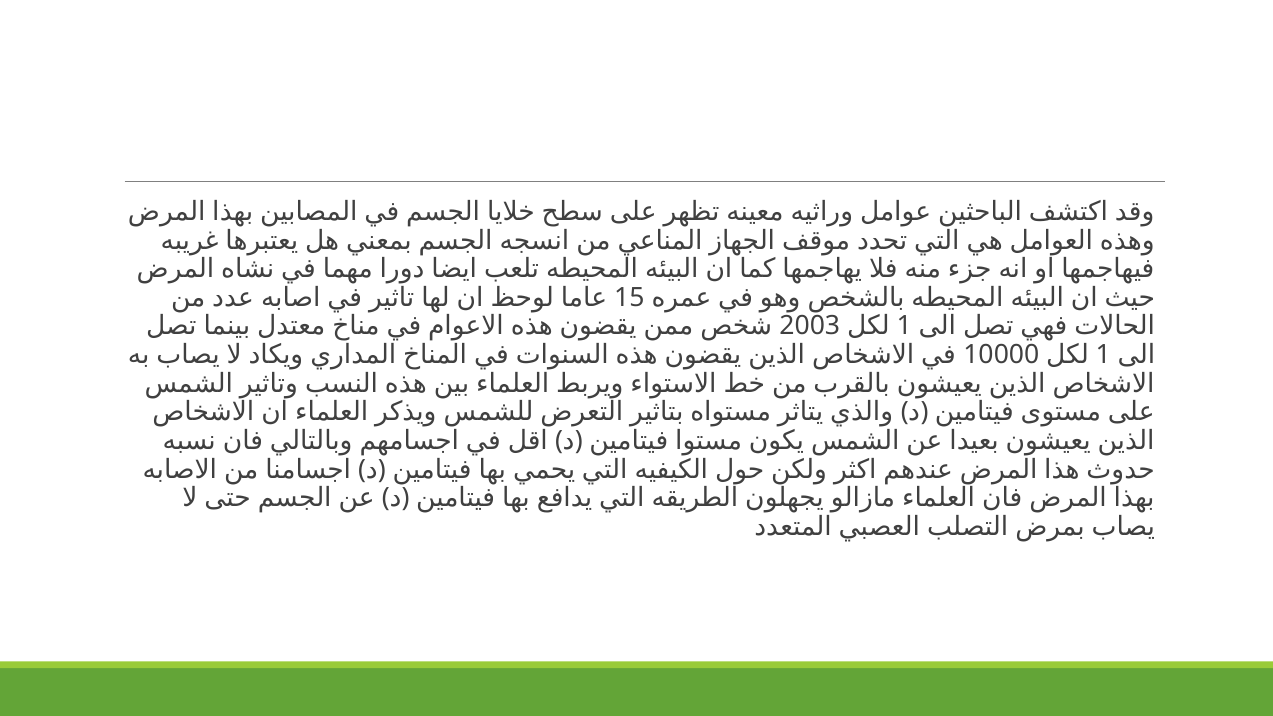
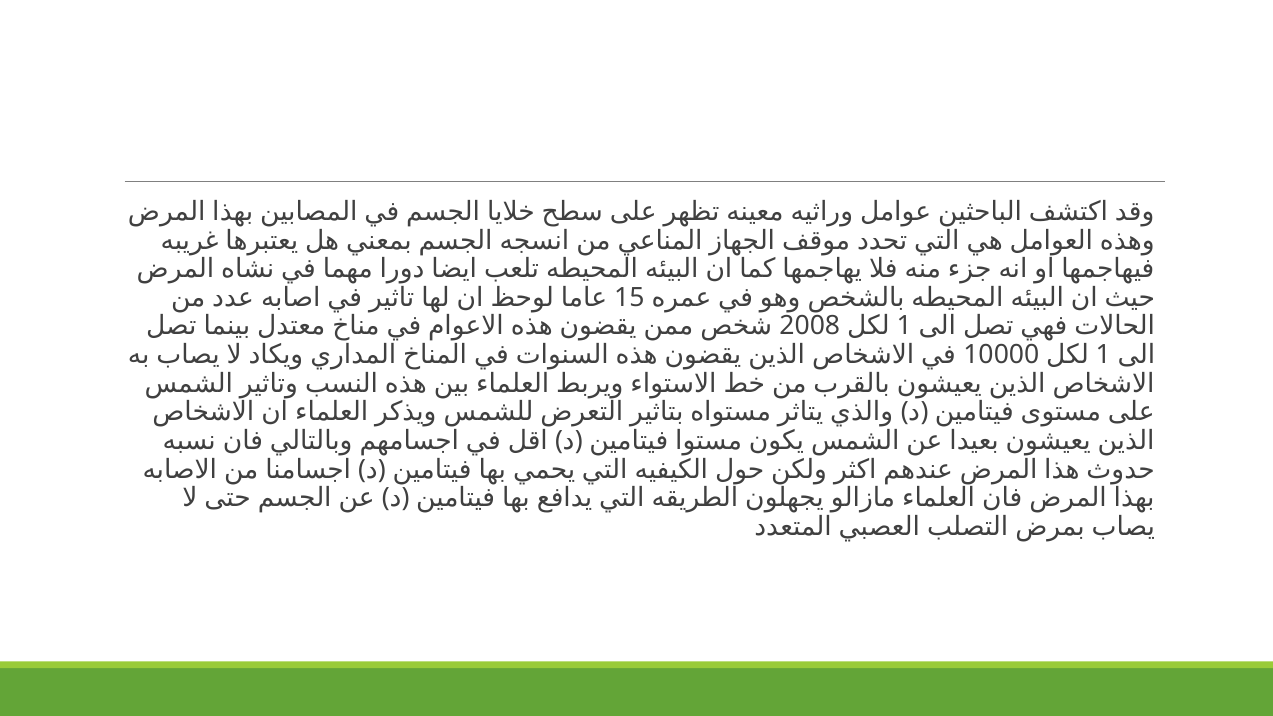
2003: 2003 -> 2008 (810, 326)
